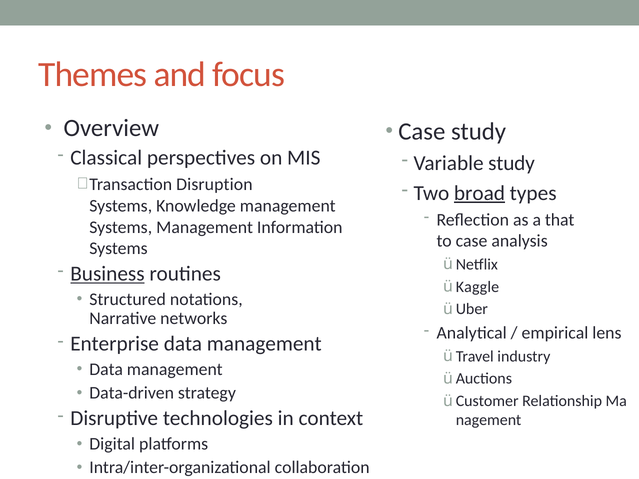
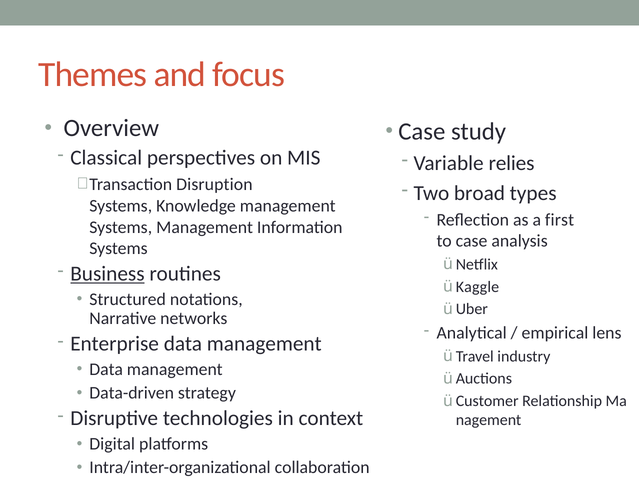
Variable study: study -> relies (512, 163)
broad underline: present -> none (479, 193)
that: that -> first (560, 220)
